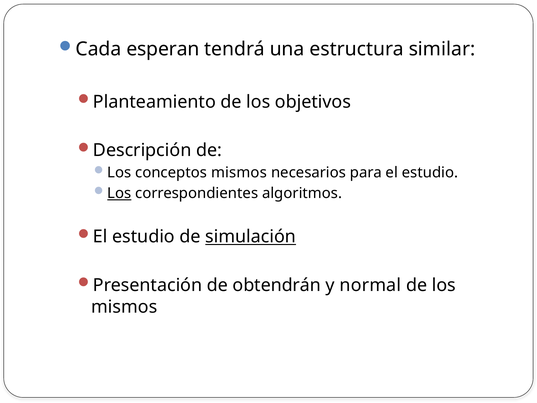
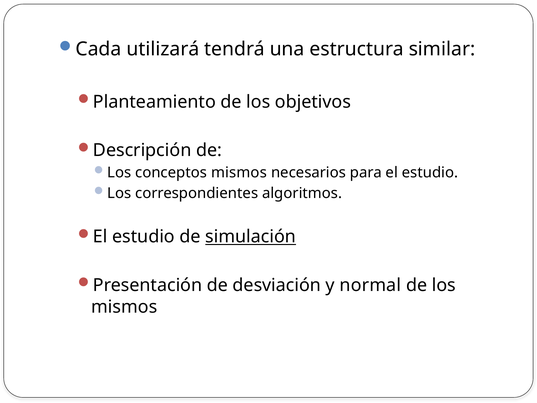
esperan: esperan -> utilizará (163, 49)
Los underline: present -> none (119, 193)
obtendrán: obtendrán -> desviación (277, 285)
